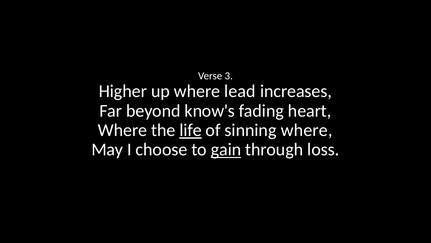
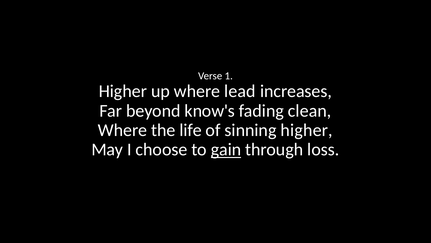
3: 3 -> 1 (229, 76)
heart: heart -> clean (310, 111)
life underline: present -> none (191, 130)
sinning where: where -> higher (307, 130)
